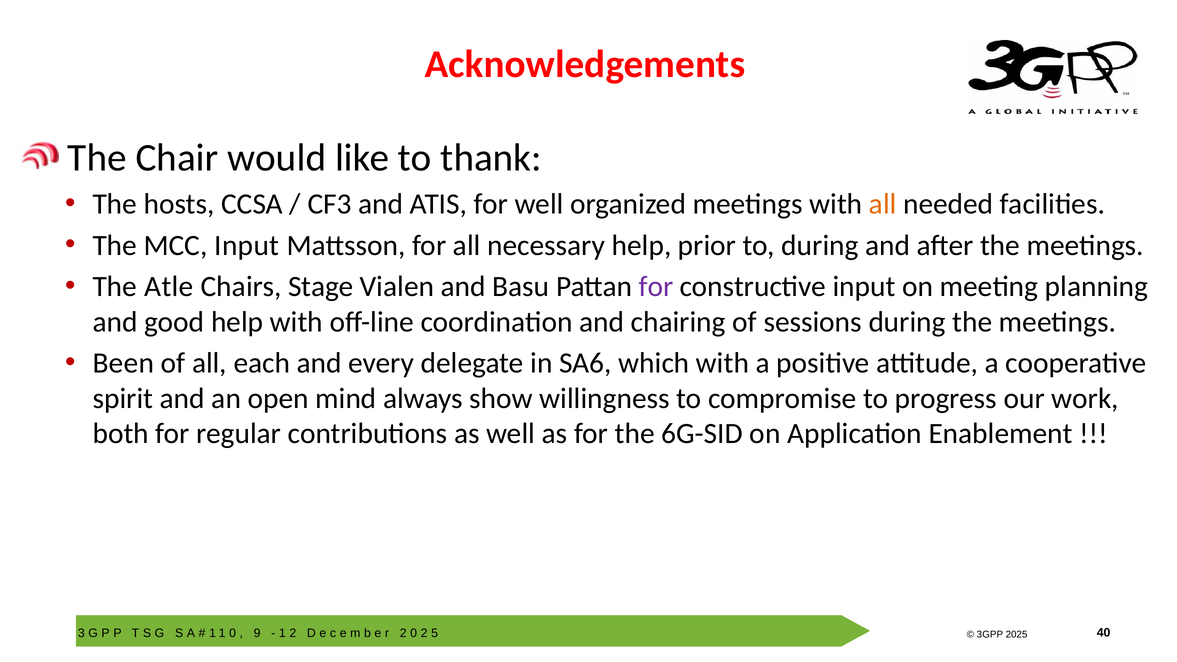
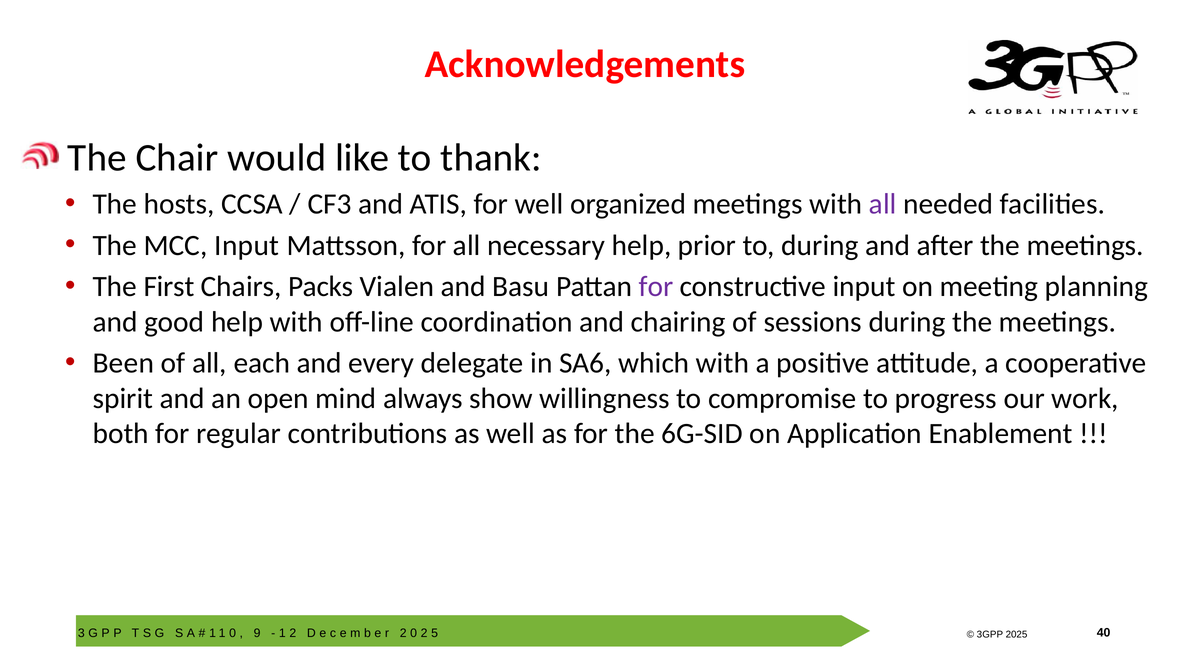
all colour: orange -> purple (883, 204)
Atle: Atle -> First (169, 287)
Stage: Stage -> Packs (321, 287)
